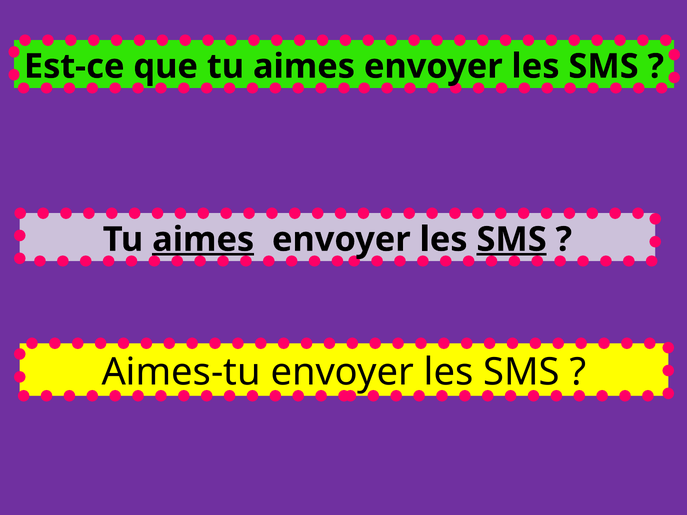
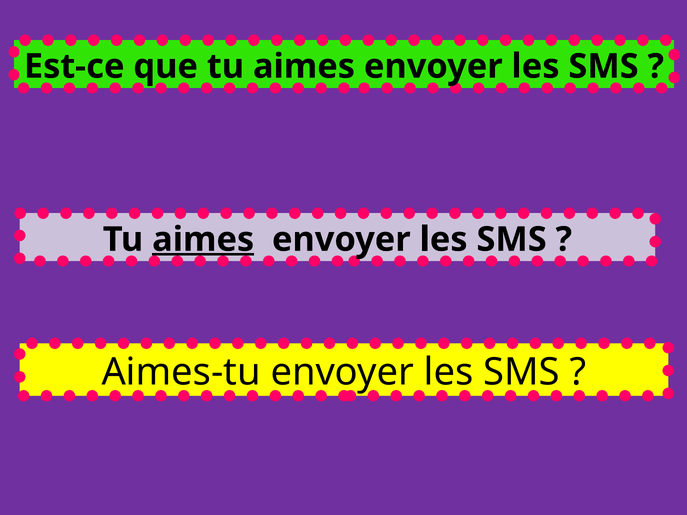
SMS underline: present -> none (512, 240)
